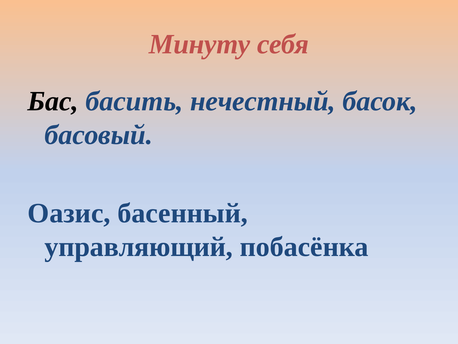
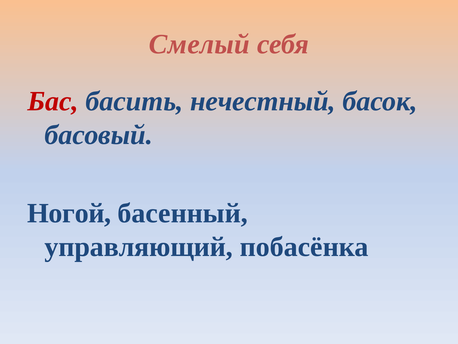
Минуту: Минуту -> Смелый (199, 44)
Бас colour: black -> red (53, 101)
Оазис: Оазис -> Ногой (69, 213)
